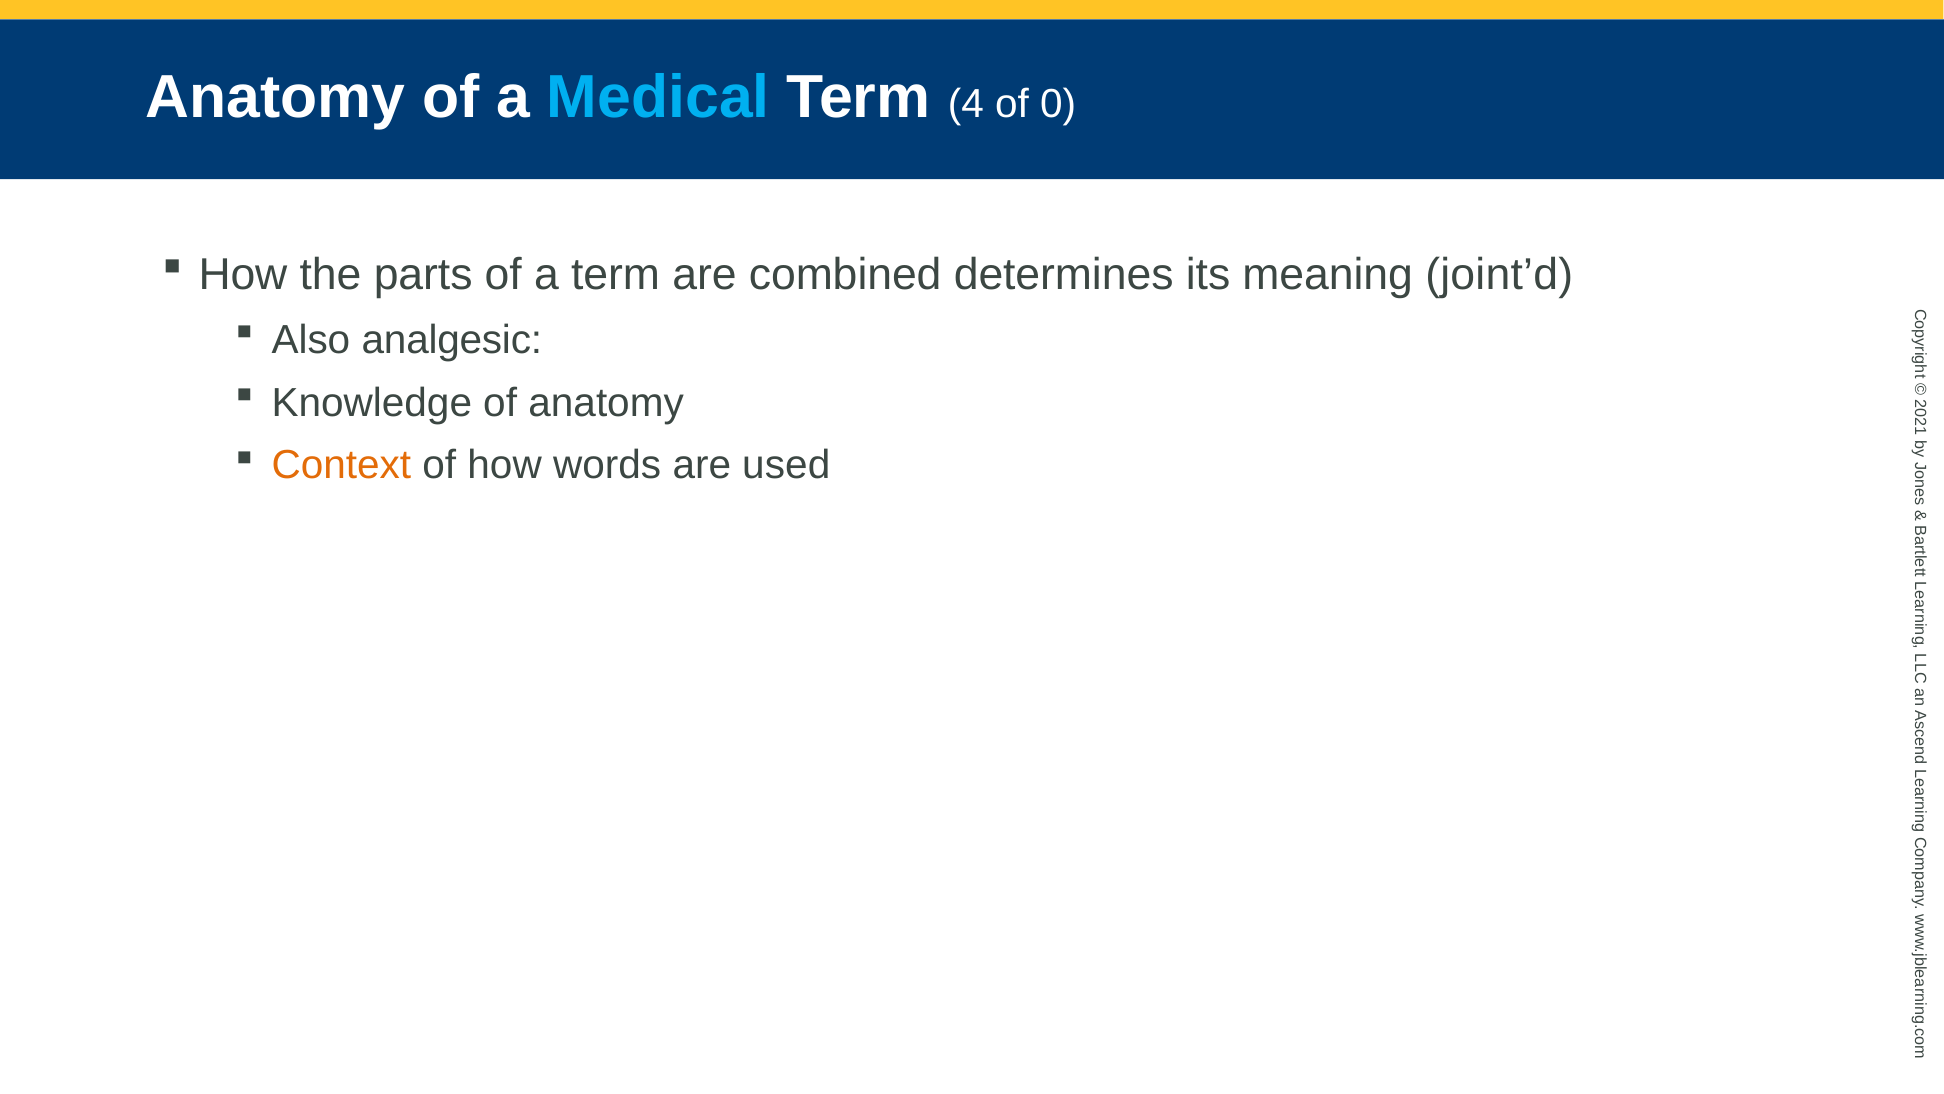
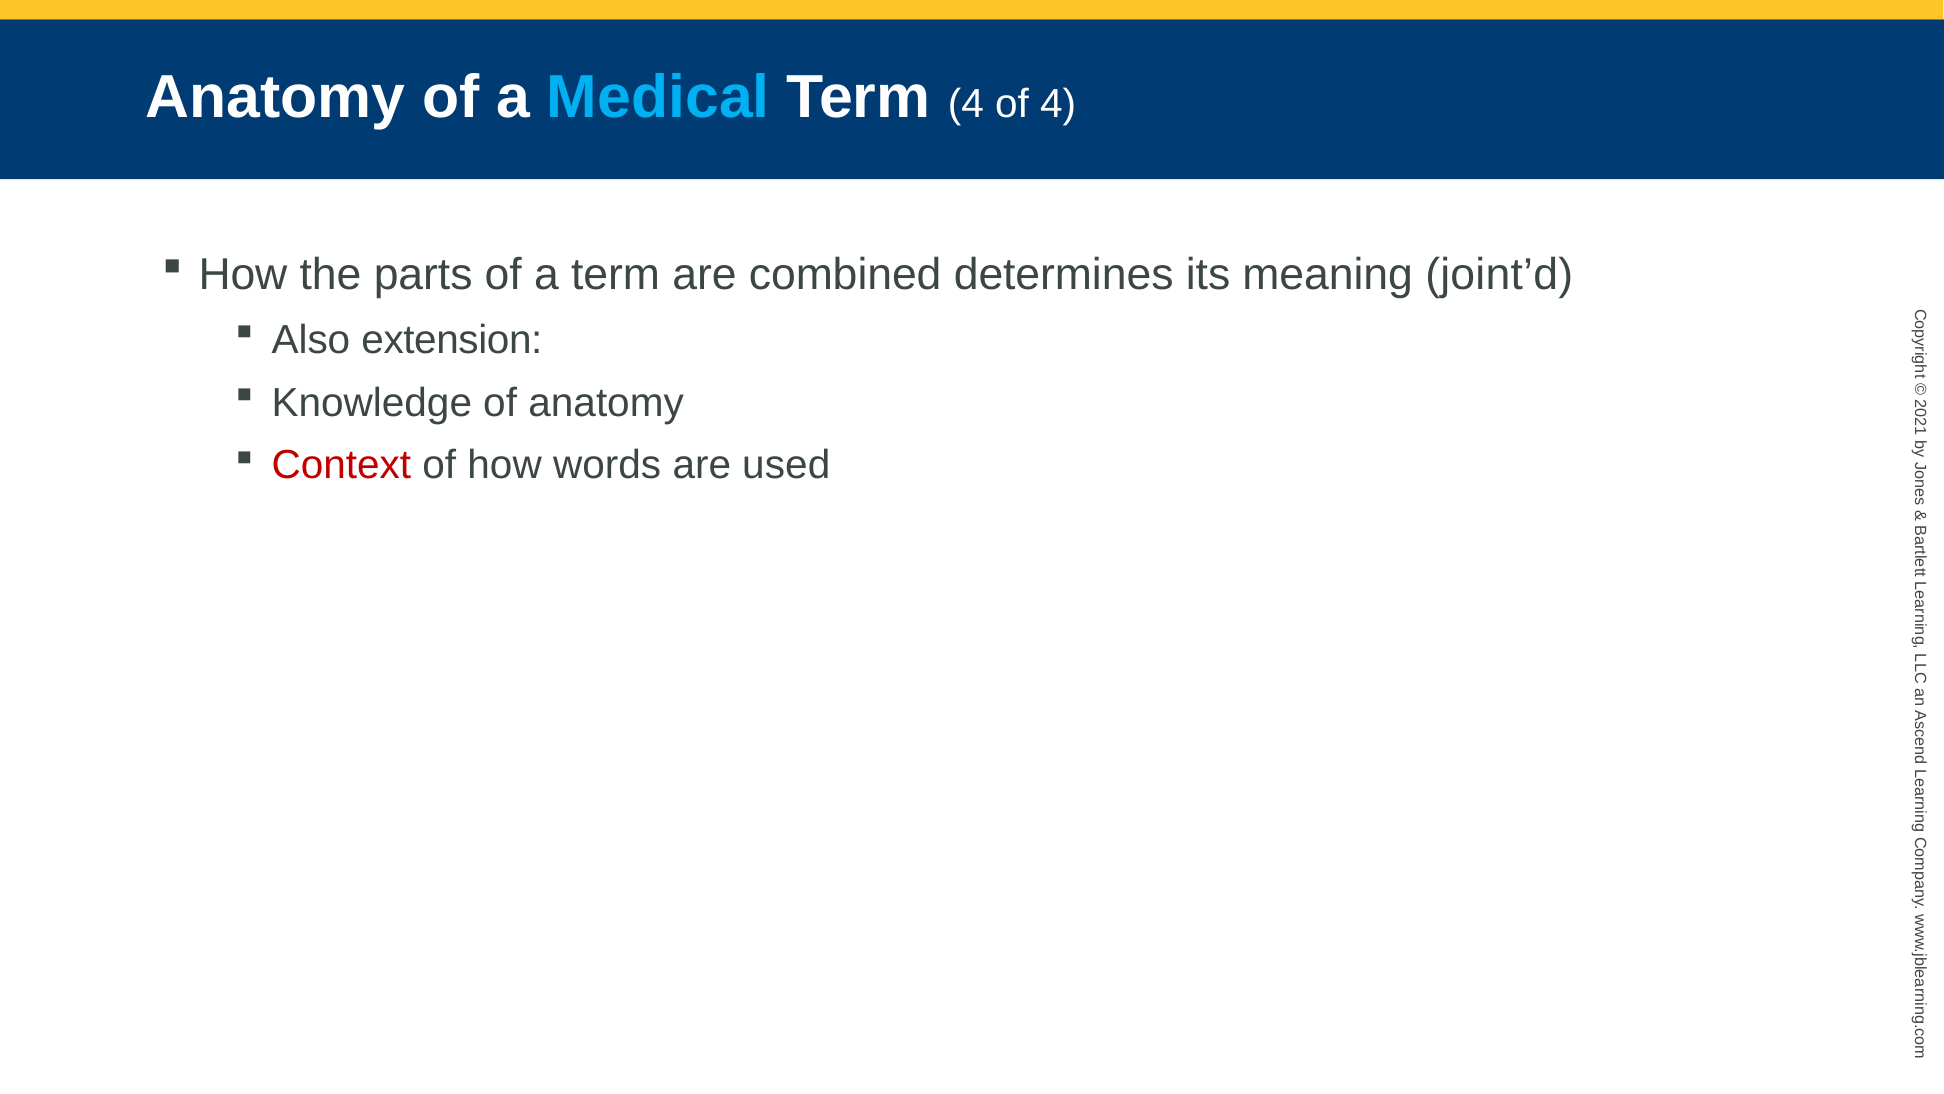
of 0: 0 -> 4 (1058, 104)
analgesic: analgesic -> extension (452, 340)
Context colour: orange -> red (341, 465)
